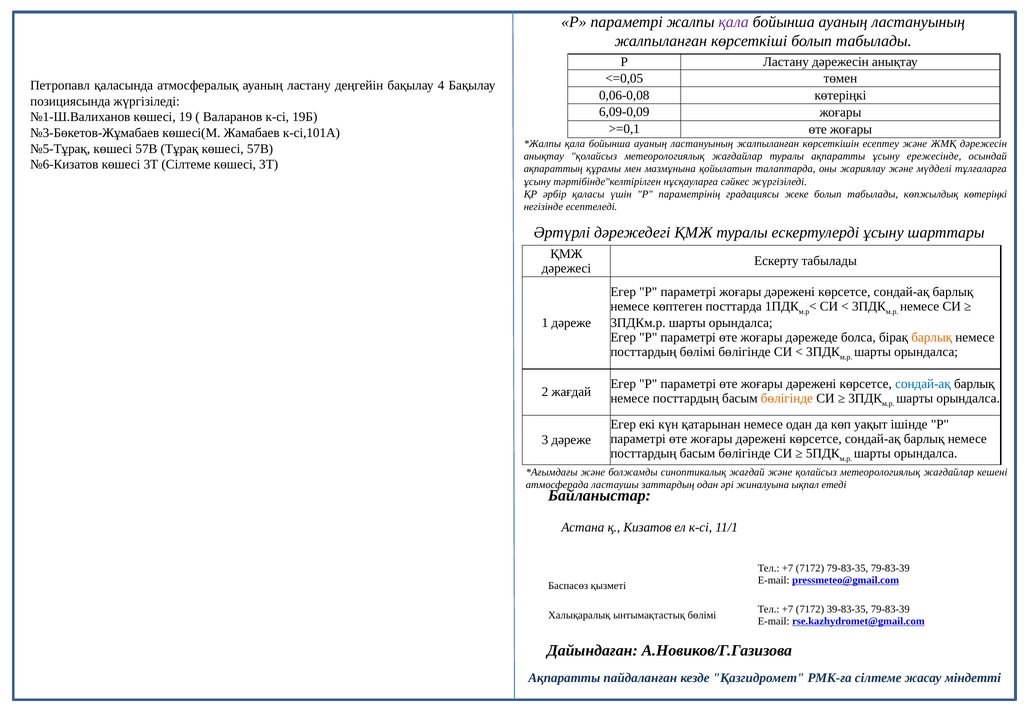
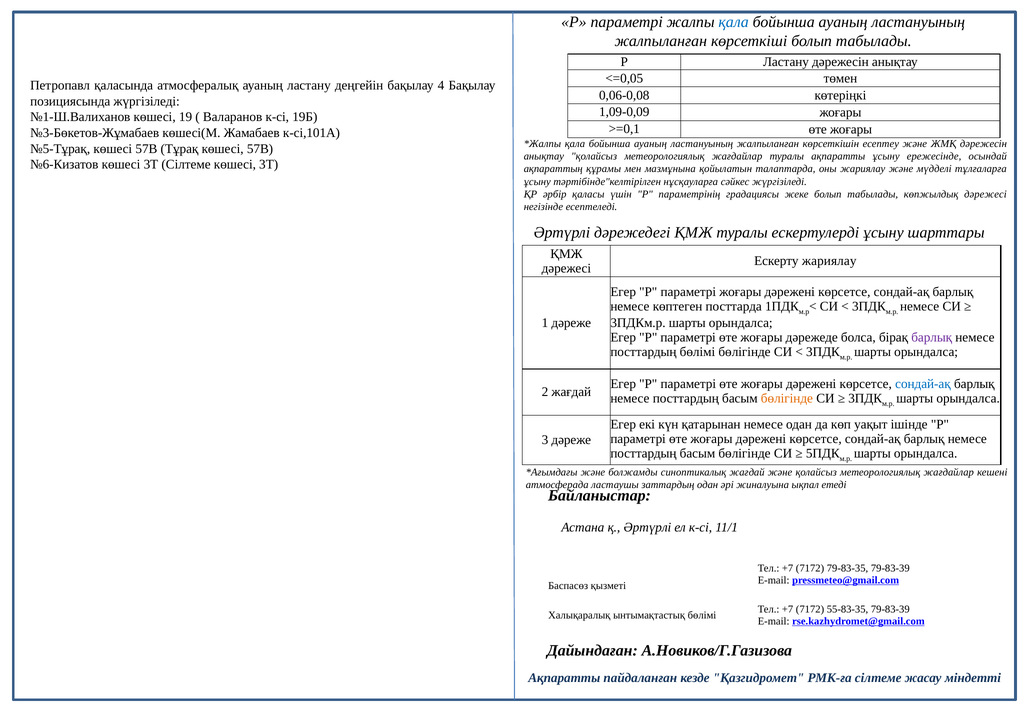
қала colour: purple -> blue (734, 22)
6,09-0,09: 6,09-0,09 -> 1,09-0,09 (624, 112)
көпжылдық көтеріңкі: көтеріңкі -> дәрежесі (985, 194)
Ескерту табылады: табылады -> жариялау (829, 261)
барлық colour: orange -> purple (932, 338)
қ Кизатов: Кизатов -> Әртүрлі (647, 528)
39-83-35: 39-83-35 -> 55-83-35 (848, 610)
